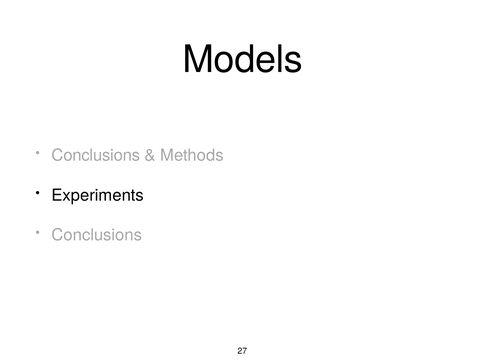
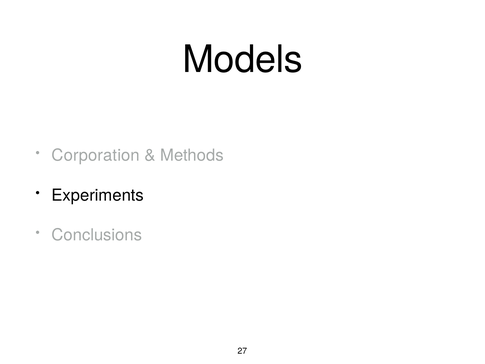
Conclusions: Conclusions -> Corporation (96, 155)
